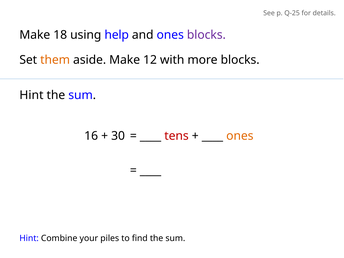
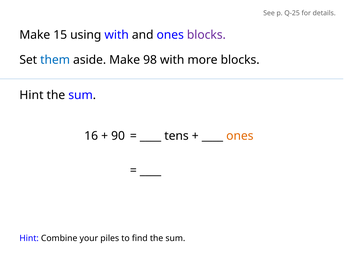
18: 18 -> 15 (60, 35)
using help: help -> with (117, 35)
them colour: orange -> blue (55, 60)
12: 12 -> 98 (150, 60)
30: 30 -> 90 (118, 136)
tens colour: red -> black (177, 136)
